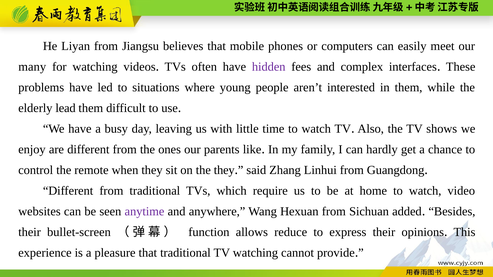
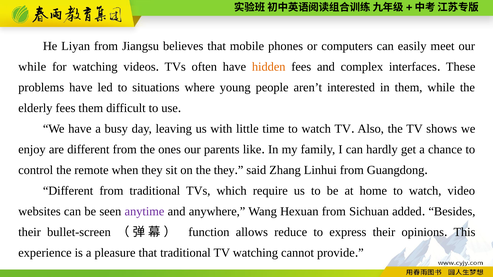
many: many -> while (32, 67)
hidden colour: purple -> orange (269, 67)
elderly lead: lead -> fees (65, 108)
